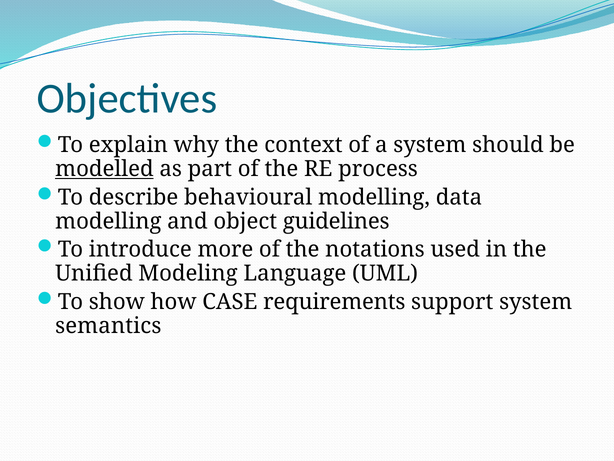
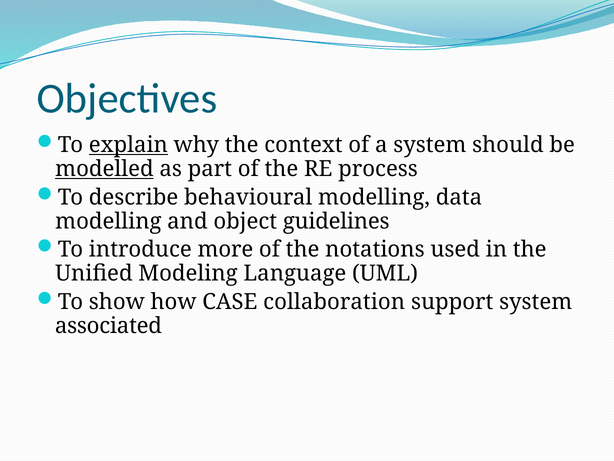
explain underline: none -> present (128, 145)
requirements: requirements -> collaboration (334, 302)
semantics: semantics -> associated (108, 326)
